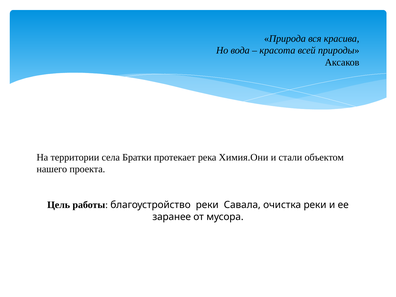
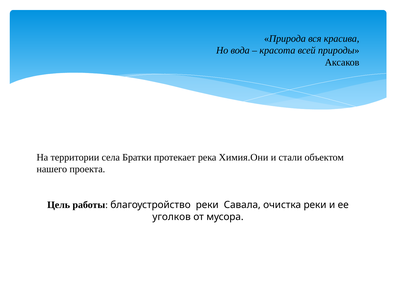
заранее: заранее -> уголков (172, 217)
